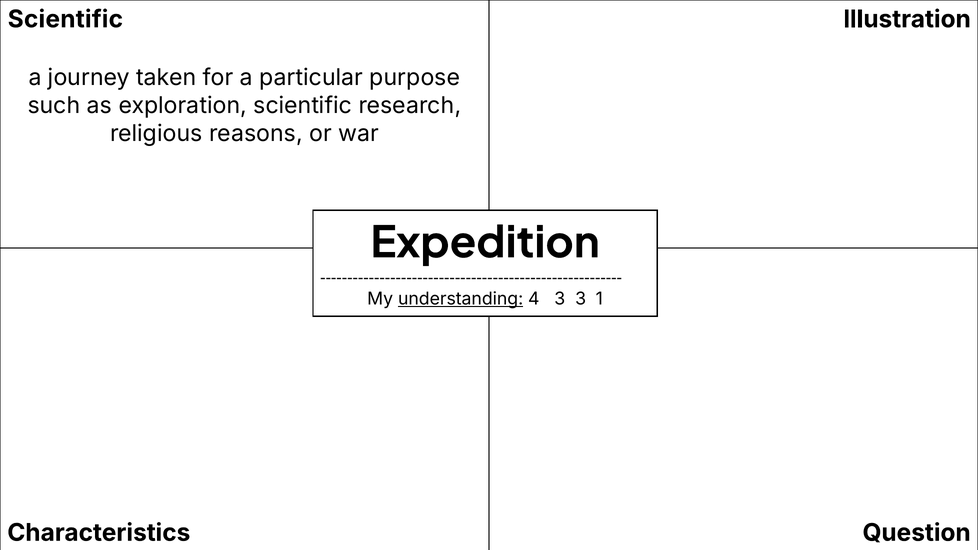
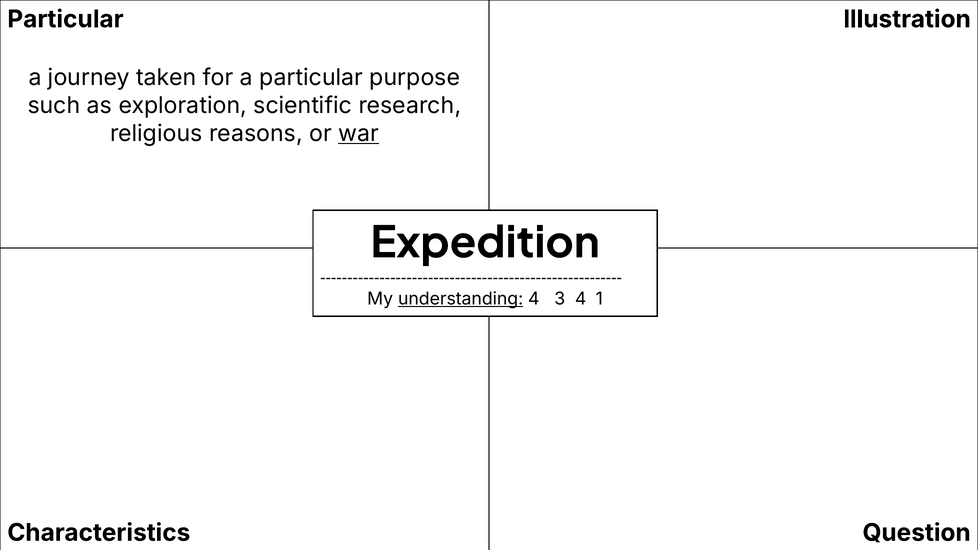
Scientific: Scientific -> Particular (65, 19)
war underline: none -> present (359, 134)
3 3: 3 -> 4 (581, 299)
